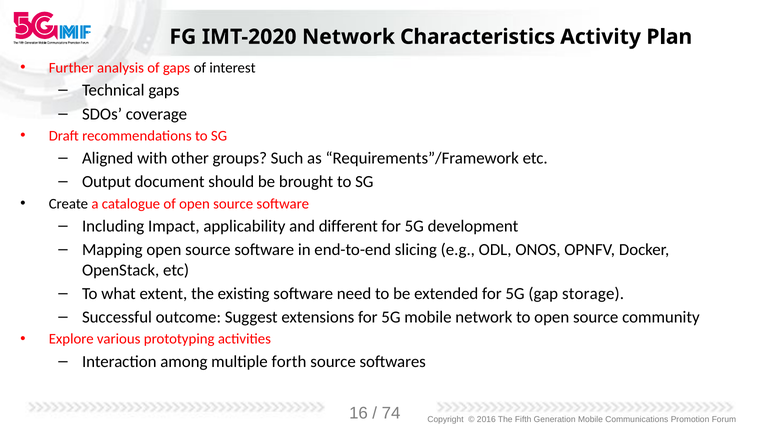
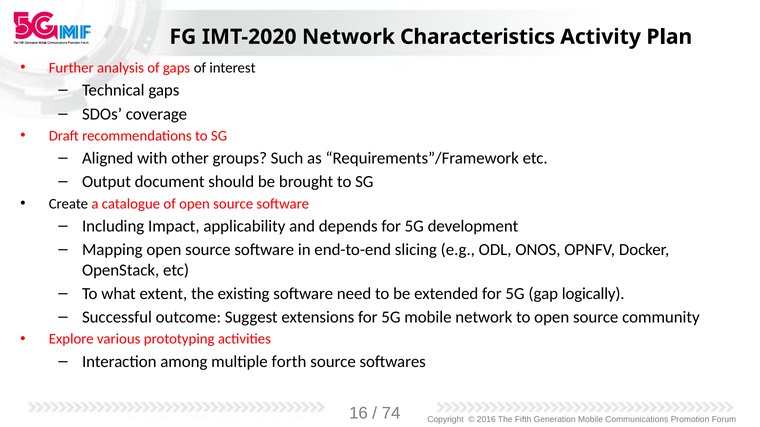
different: different -> depends (348, 226)
storage: storage -> logically (593, 294)
